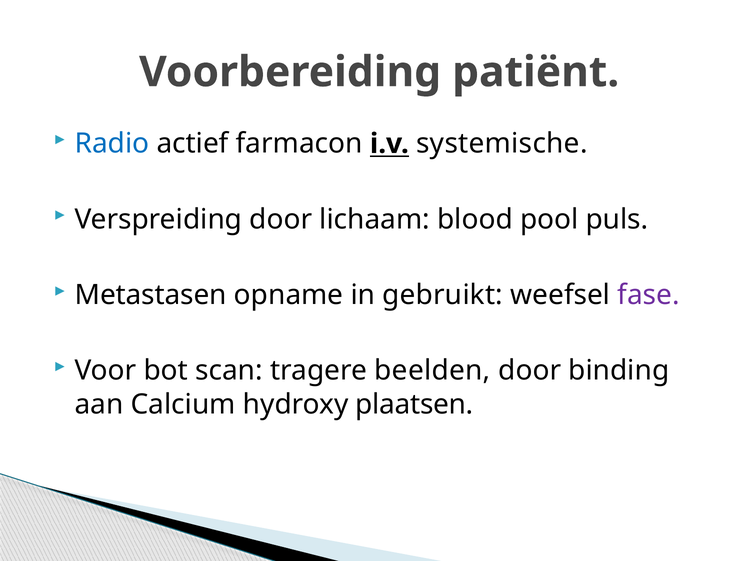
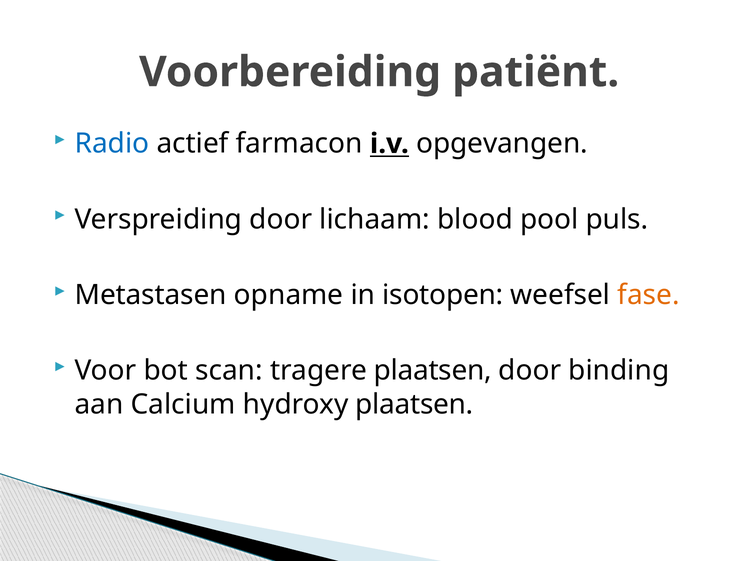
systemische: systemische -> opgevangen (502, 144)
gebruikt: gebruikt -> isotopen (443, 295)
fase colour: purple -> orange (649, 295)
tragere beelden: beelden -> plaatsen (433, 371)
